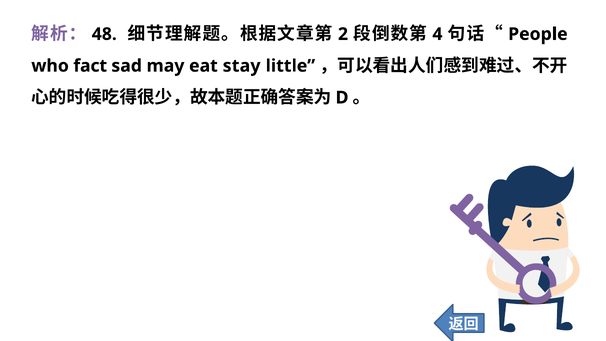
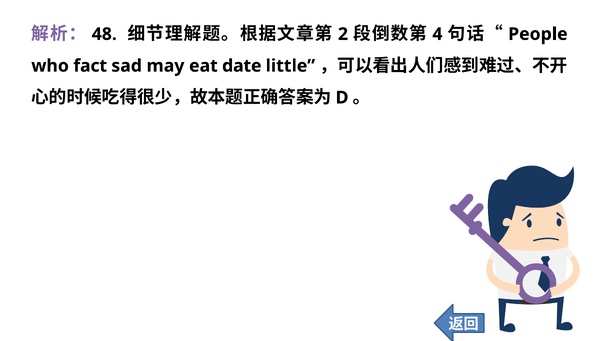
stay: stay -> date (242, 66)
